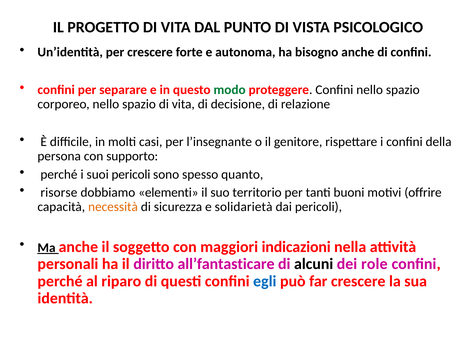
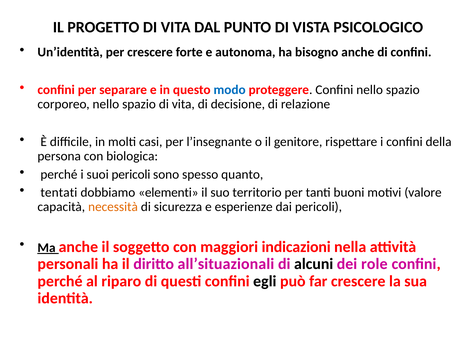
modo colour: green -> blue (230, 90)
supporto: supporto -> biologica (132, 156)
risorse: risorse -> tentati (59, 192)
offrire: offrire -> valore (423, 192)
solidarietà: solidarietà -> esperienze (244, 207)
all’fantasticare: all’fantasticare -> all’situazionali (226, 264)
egli colour: blue -> black (265, 281)
